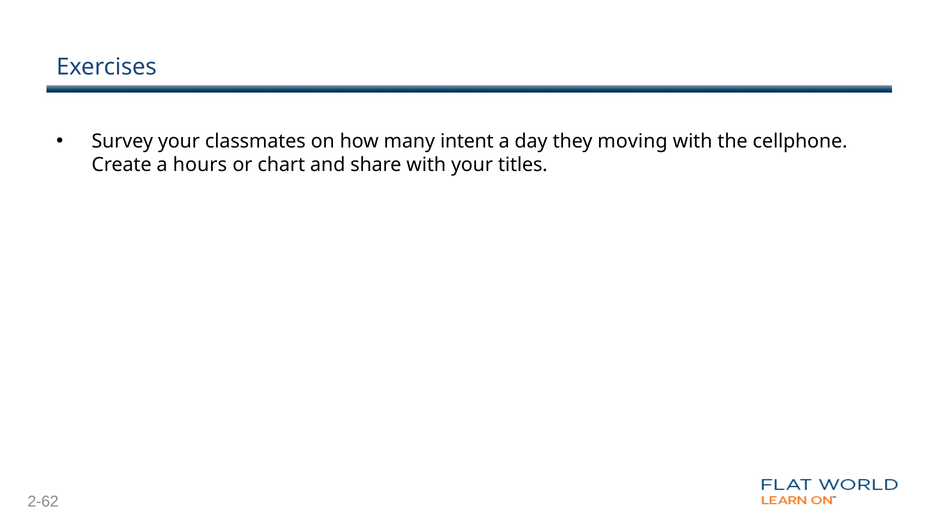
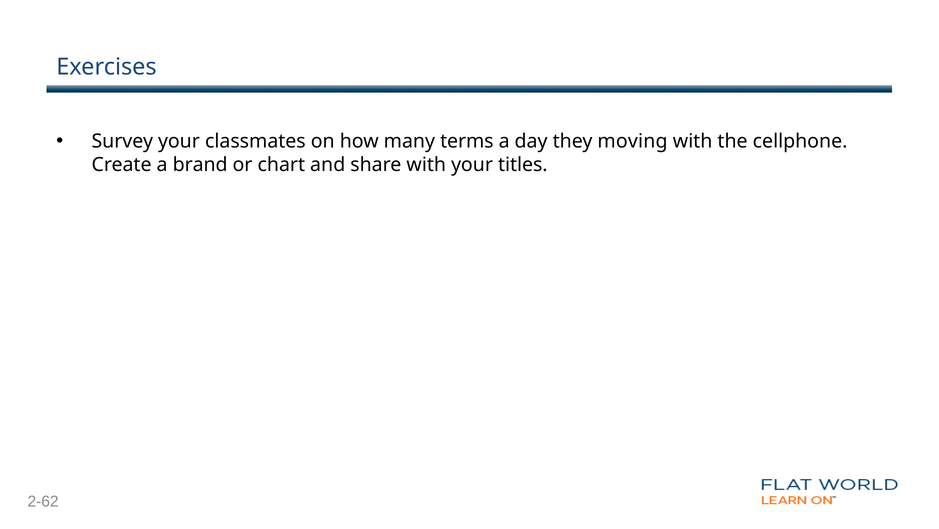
intent: intent -> terms (467, 141)
hours: hours -> brand (200, 165)
